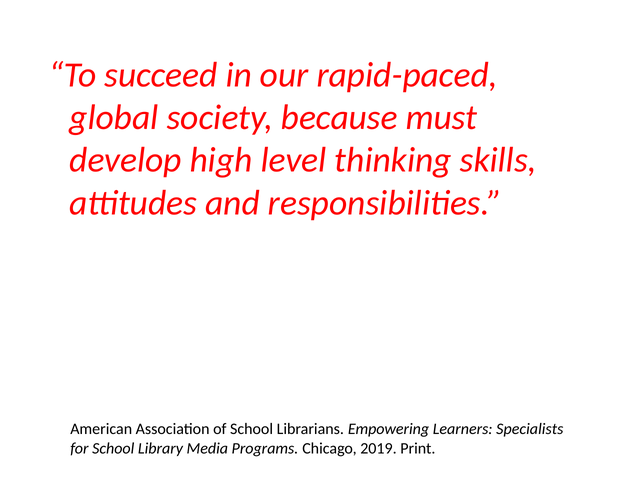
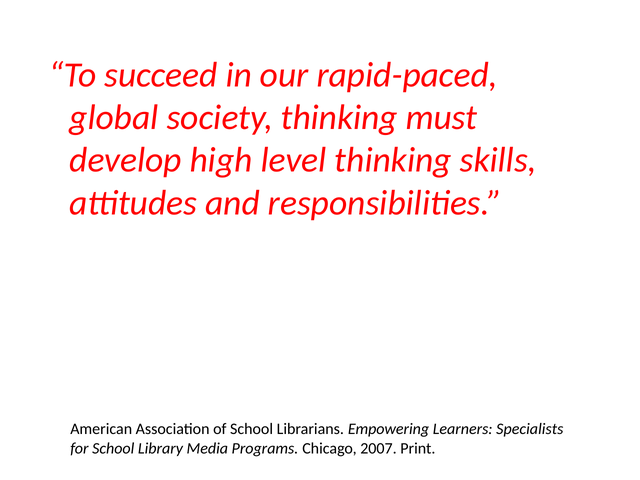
society because: because -> thinking (339, 118)
2019: 2019 -> 2007 (378, 448)
